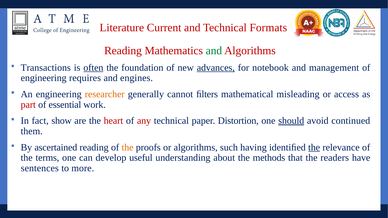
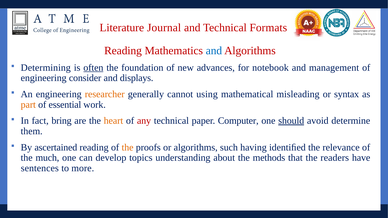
Current: Current -> Journal (164, 28)
and colour: green -> blue (214, 51)
Transactions: Transactions -> Determining (46, 68)
advances underline: present -> none (216, 68)
requires: requires -> consider (85, 78)
engines: engines -> displays (137, 78)
ﬁlters: ﬁlters -> using (207, 94)
access: access -> syntax (347, 94)
part colour: red -> orange (28, 105)
show: show -> bring (62, 121)
heart colour: red -> orange (113, 121)
Distortion: Distortion -> Computer (238, 121)
continued: continued -> determine (351, 121)
the underline: present -> none (314, 147)
terms: terms -> much (47, 158)
useful: useful -> topics (141, 158)
